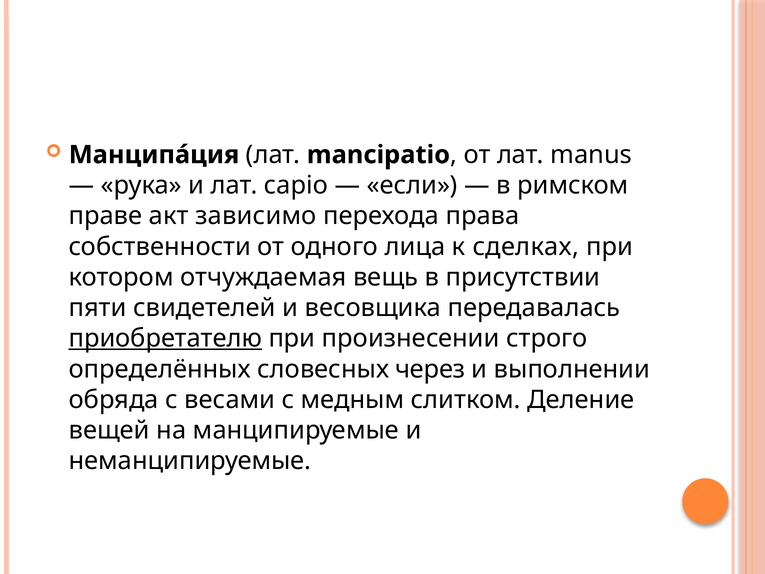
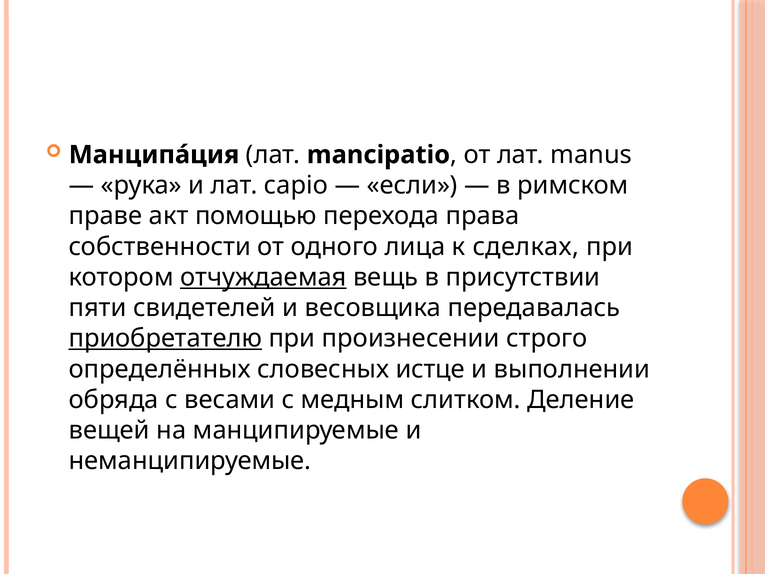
зависимо: зависимо -> помощью (256, 216)
отчуждаемая underline: none -> present (263, 277)
через: через -> истце (430, 369)
